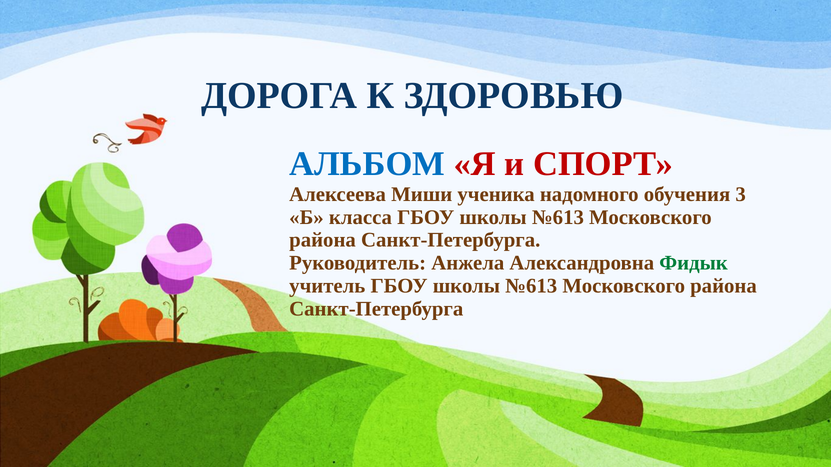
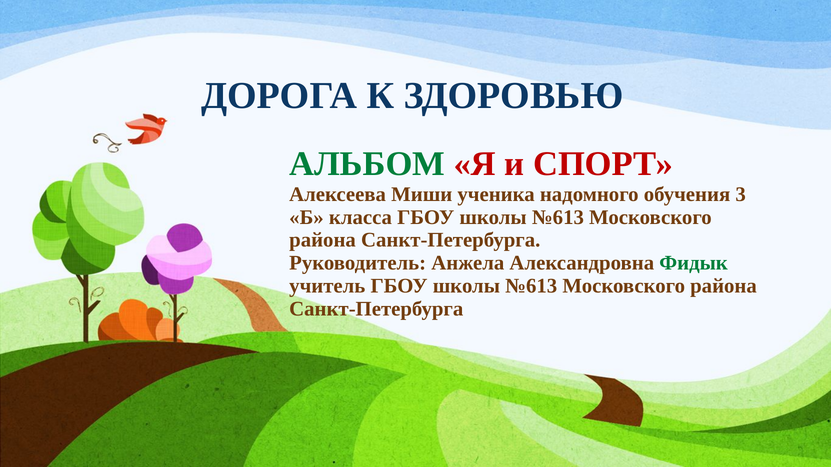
АЛЬБОМ colour: blue -> green (367, 164)
